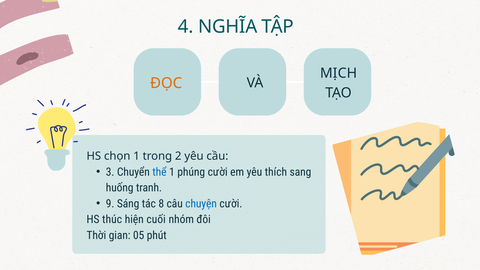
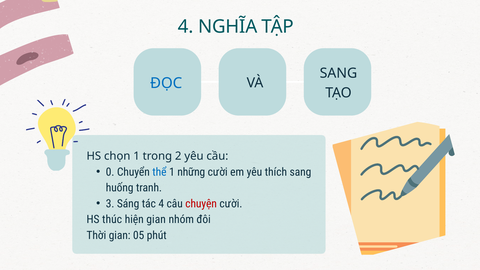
MỊCH: MỊCH -> SANG (339, 73)
ĐỌC colour: orange -> blue (166, 83)
3: 3 -> 0 (110, 172)
phúng: phúng -> những (191, 172)
9: 9 -> 3 (110, 204)
tác 8: 8 -> 4 (161, 204)
chuyện colour: blue -> red (201, 204)
hiện cuối: cuối -> gian (156, 220)
